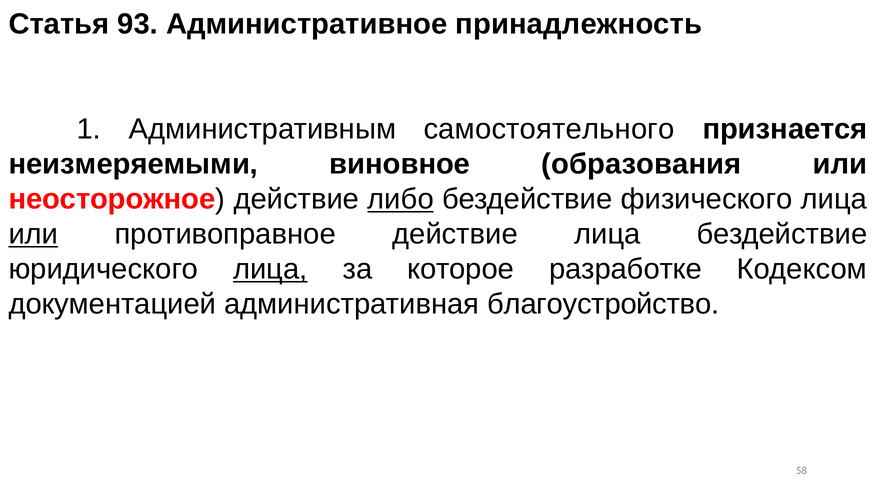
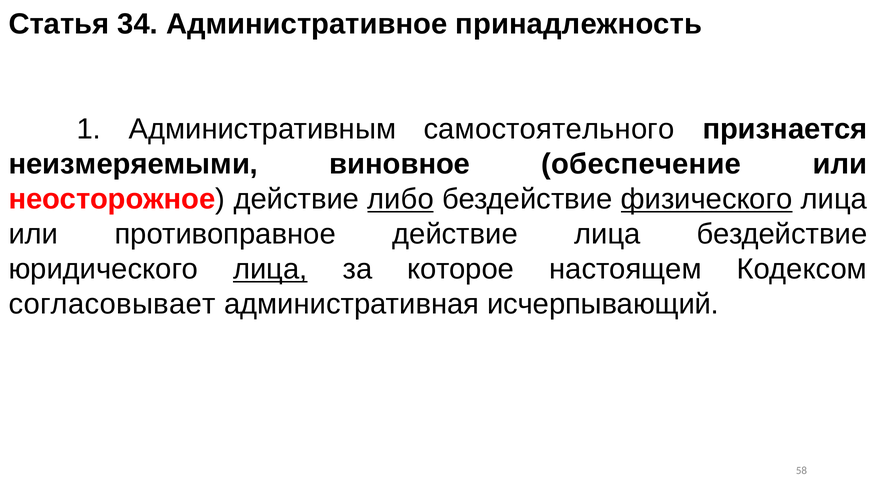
93: 93 -> 34 (138, 24)
образования: образования -> обеспечение (641, 164)
физического underline: none -> present (707, 199)
или underline: present -> none (33, 234)
разработке: разработке -> настоящем (625, 269)
документацией: документацией -> согласовывает (112, 304)
благоустройство: благоустройство -> исчерпывающий (603, 304)
